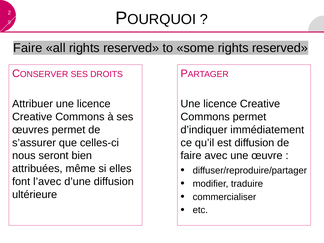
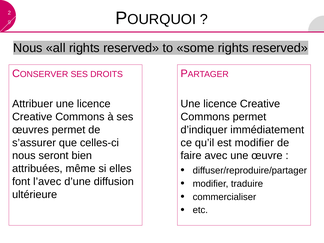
Faire: Faire -> Nous (28, 48)
est diffusion: diffusion -> modifier (254, 143)
